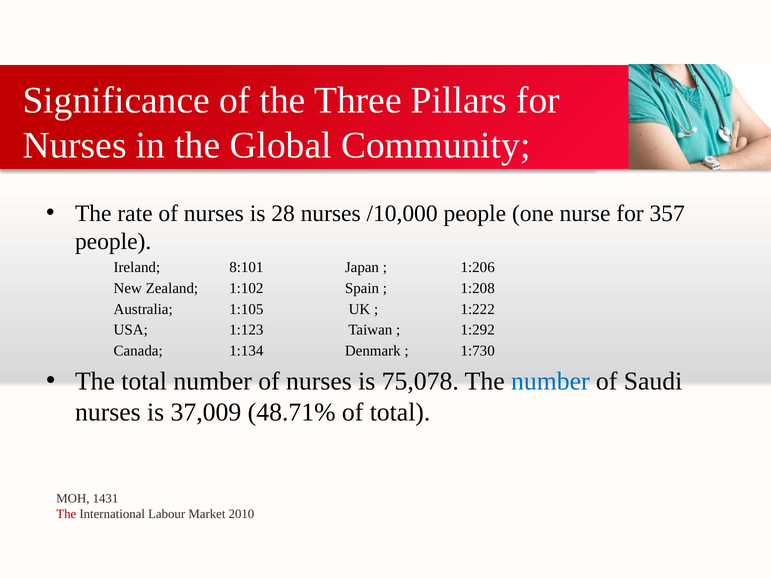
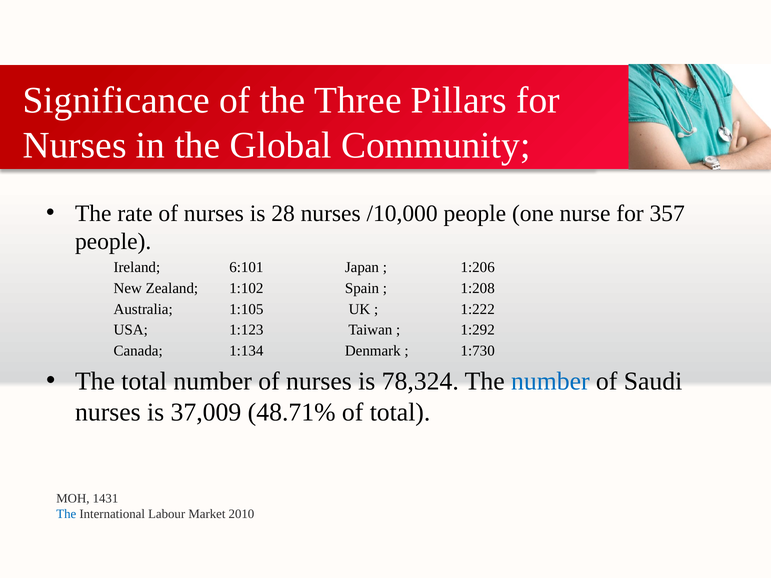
8:101: 8:101 -> 6:101 (246, 267)
75,078: 75,078 -> 78,324 (420, 382)
The colour: red -> blue (66, 514)
